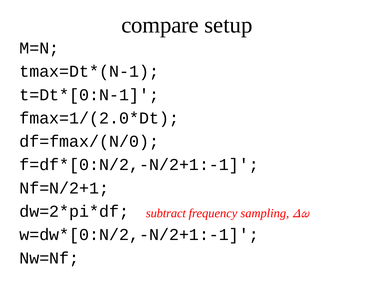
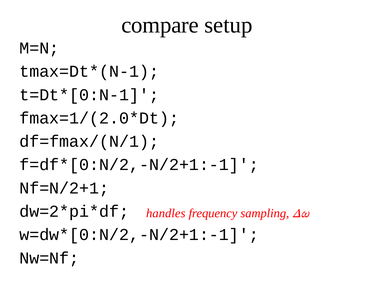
df=fmax/(N/0: df=fmax/(N/0 -> df=fmax/(N/1 (89, 141)
subtract: subtract -> handles (166, 213)
